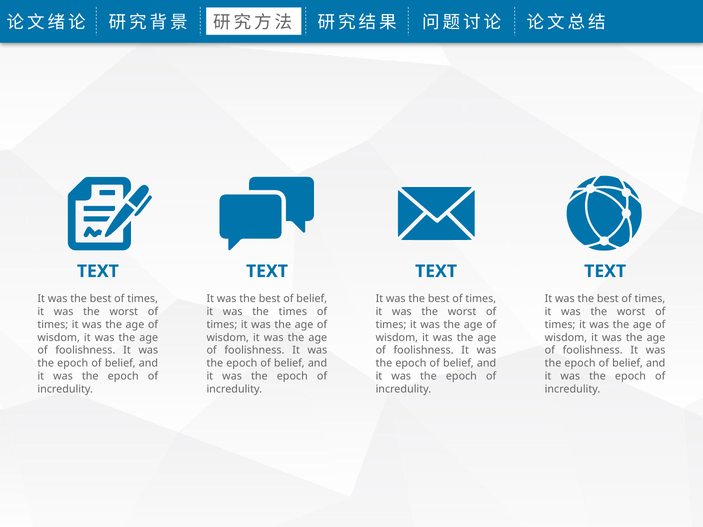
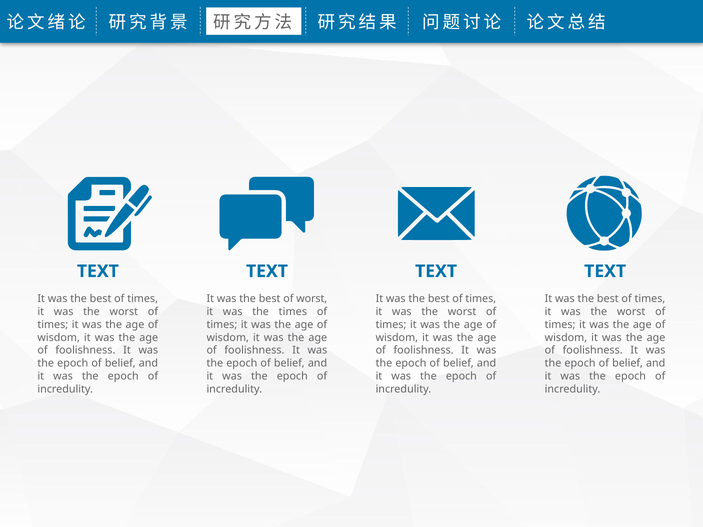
best of belief: belief -> worst (312, 299)
